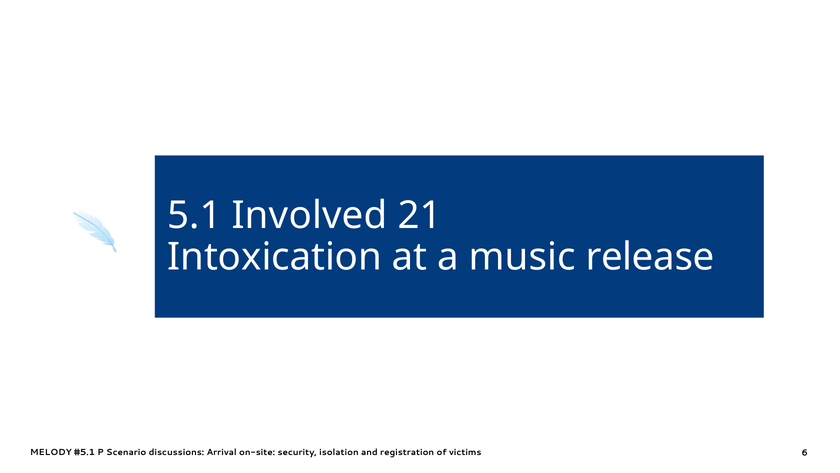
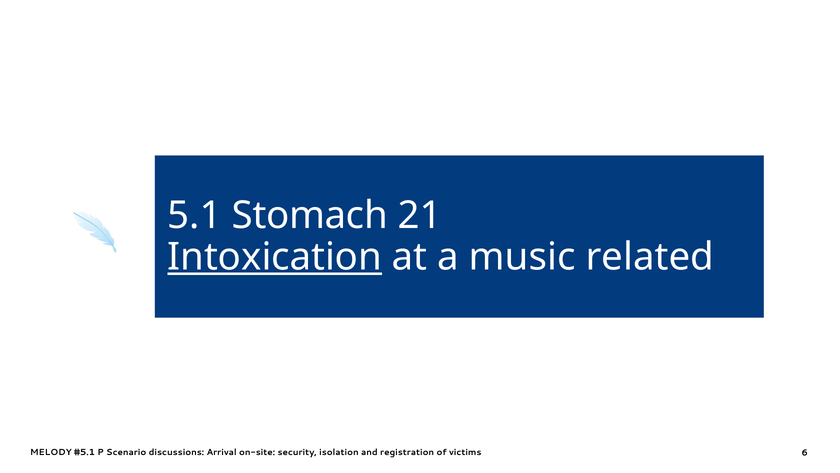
Involved: Involved -> Stomach (310, 215)
Intoxication underline: none -> present (275, 257)
release: release -> related (650, 257)
